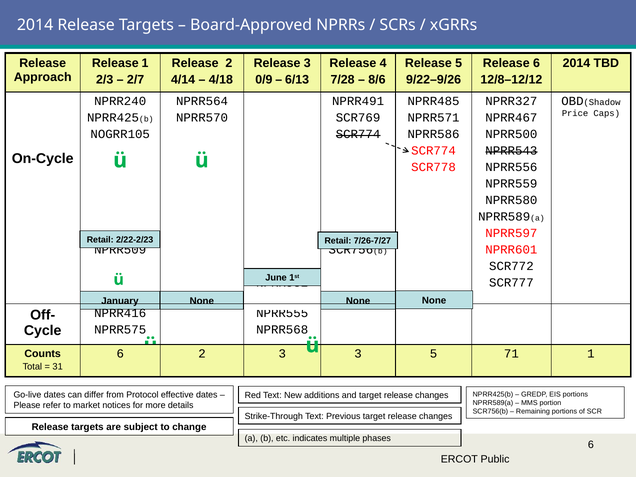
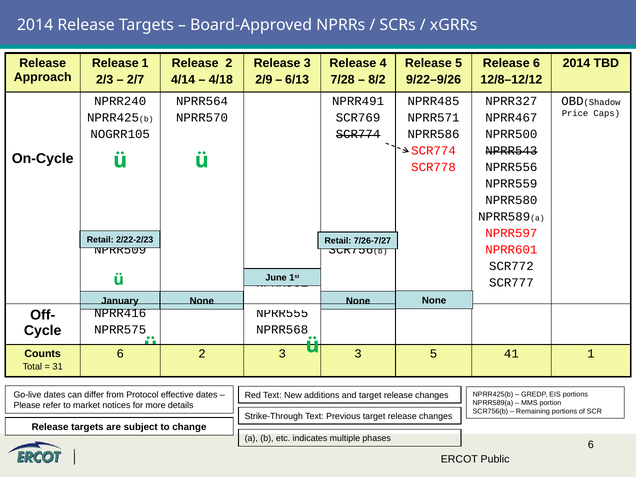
0/9: 0/9 -> 2/9 (264, 80)
8/6: 8/6 -> 8/2 (377, 80)
71: 71 -> 41 (511, 354)
